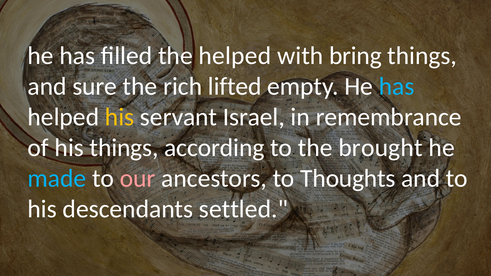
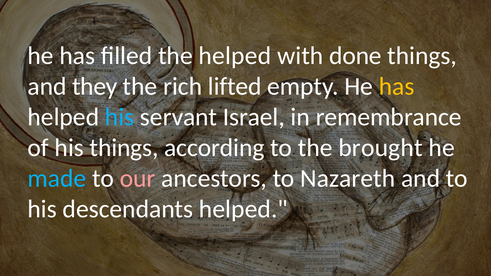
bring: bring -> done (355, 56)
sure: sure -> they (95, 87)
has colour: light blue -> yellow (397, 87)
his colour: yellow -> light blue (120, 117)
Thoughts: Thoughts -> Nazareth (348, 179)
descendants settled: settled -> helped (243, 209)
